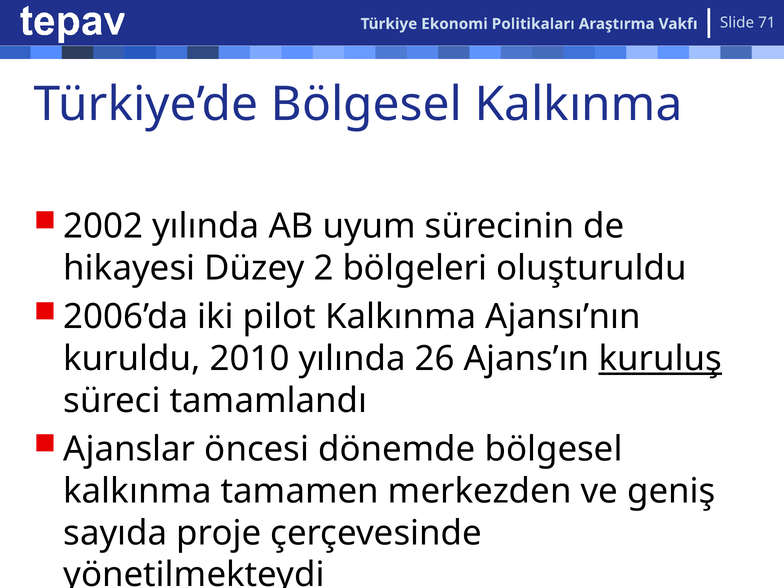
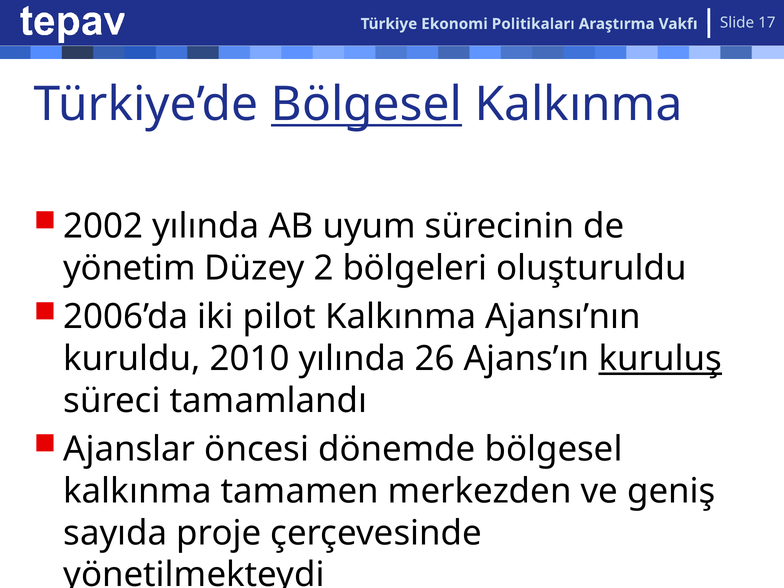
71: 71 -> 17 (767, 23)
Bölgesel underline: none -> present (367, 105)
hikayesi: hikayesi -> yönetim (130, 268)
